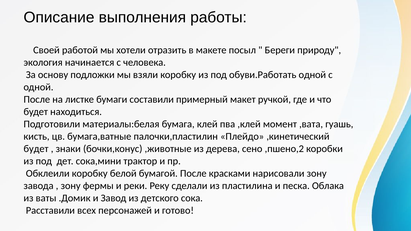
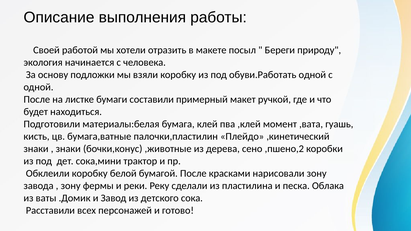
будет: будет -> знаки (36, 149)
